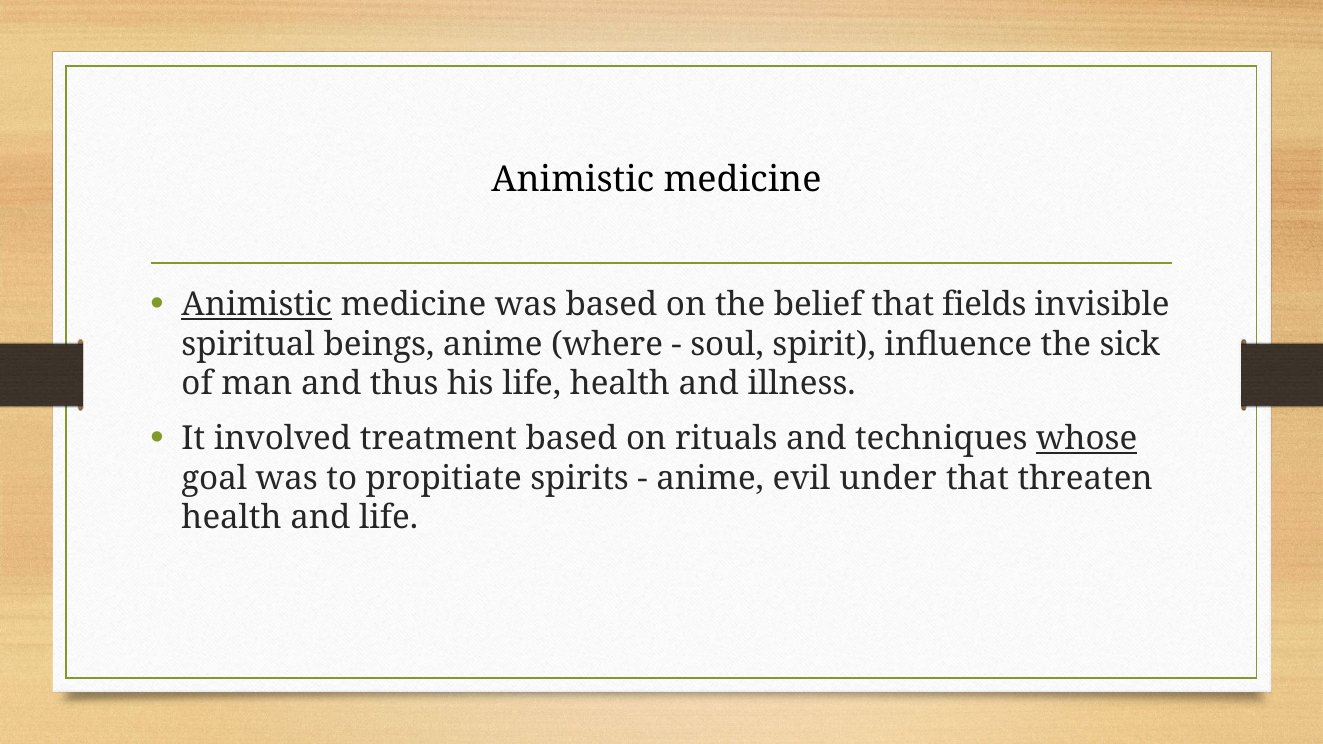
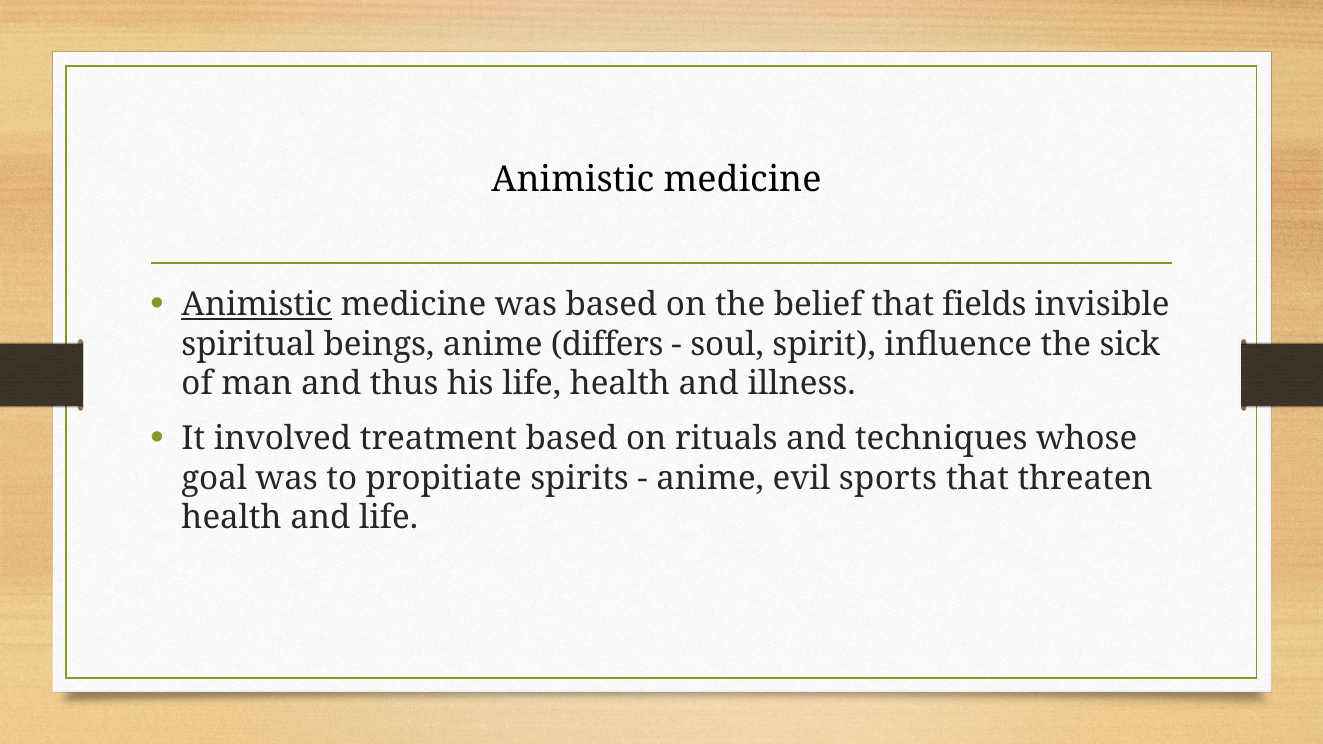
where: where -> differs (607, 344)
whose underline: present -> none (1087, 439)
under: under -> sports (888, 478)
